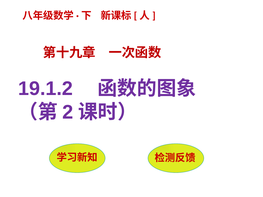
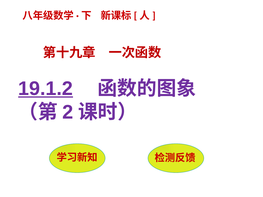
19.1.2 underline: none -> present (46, 89)
